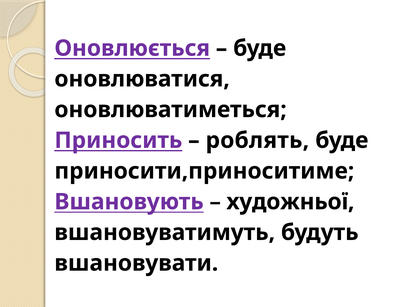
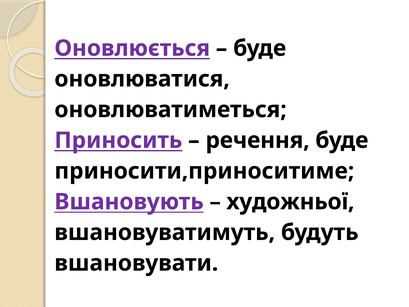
роблять: роблять -> речення (258, 140)
